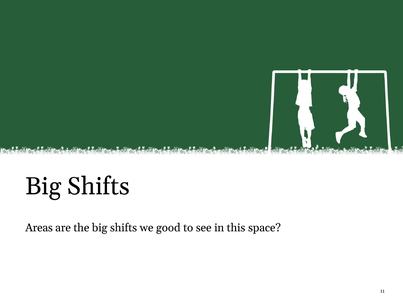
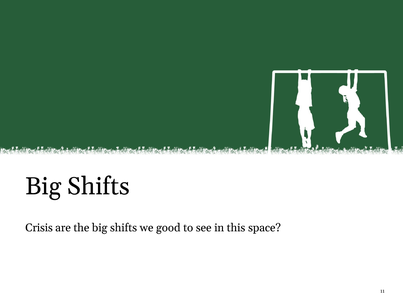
Areas: Areas -> Crisis (39, 228)
